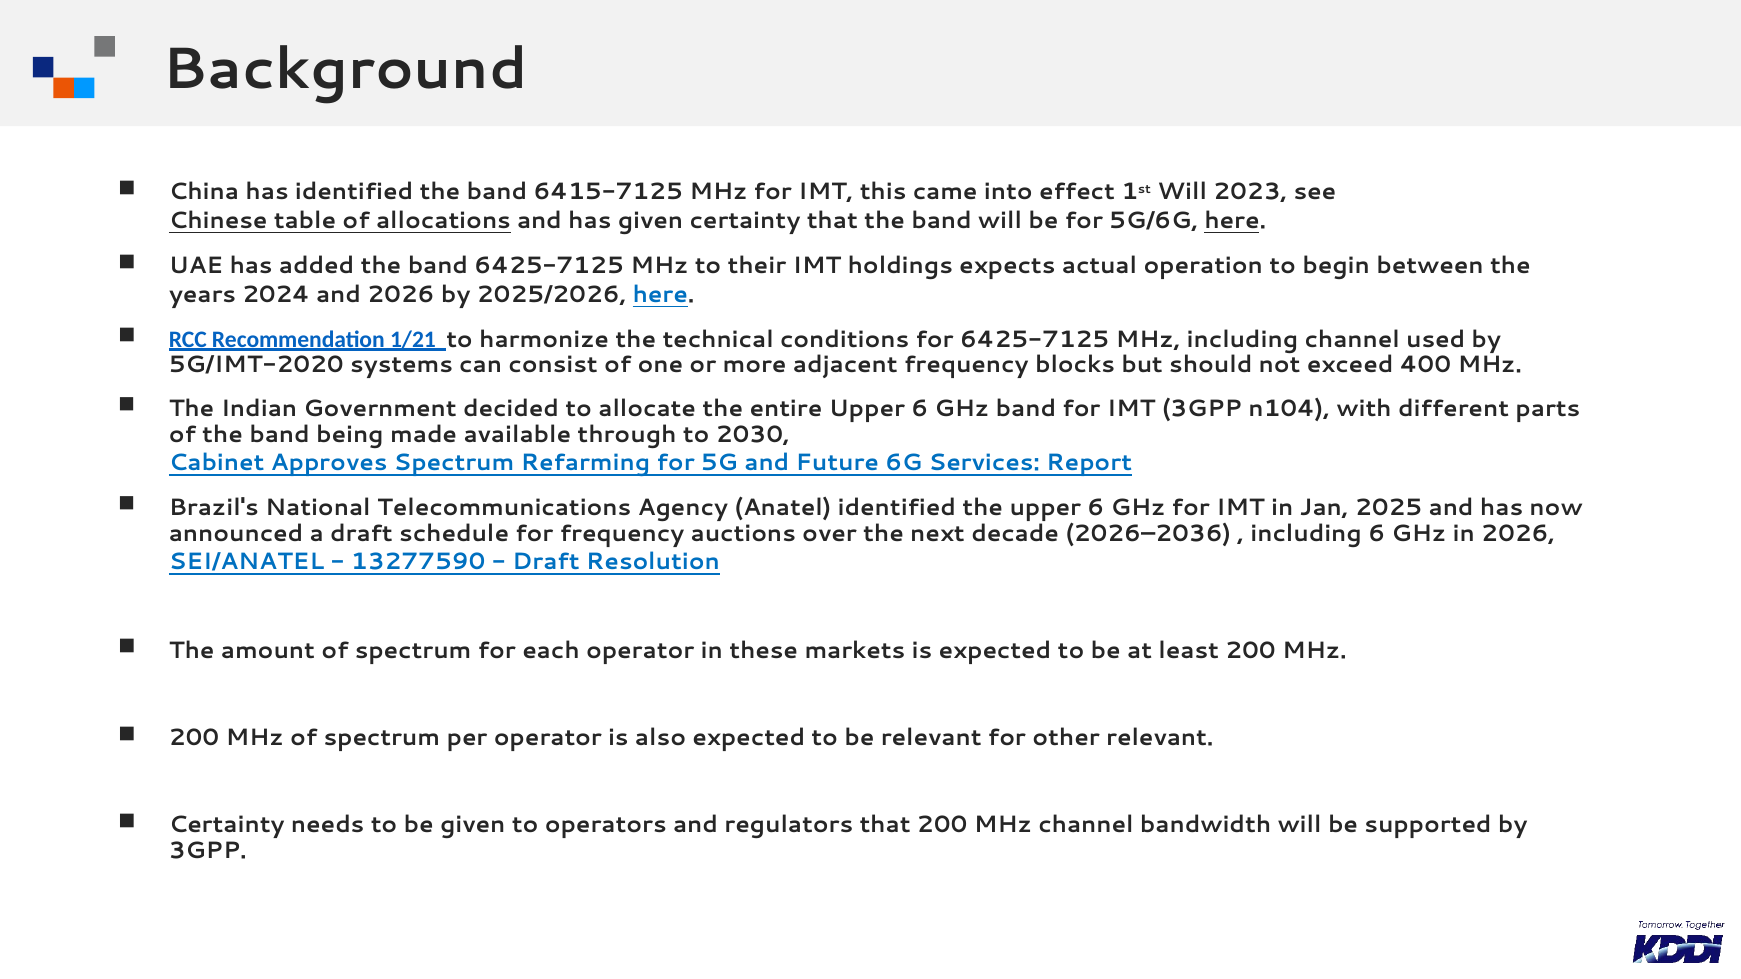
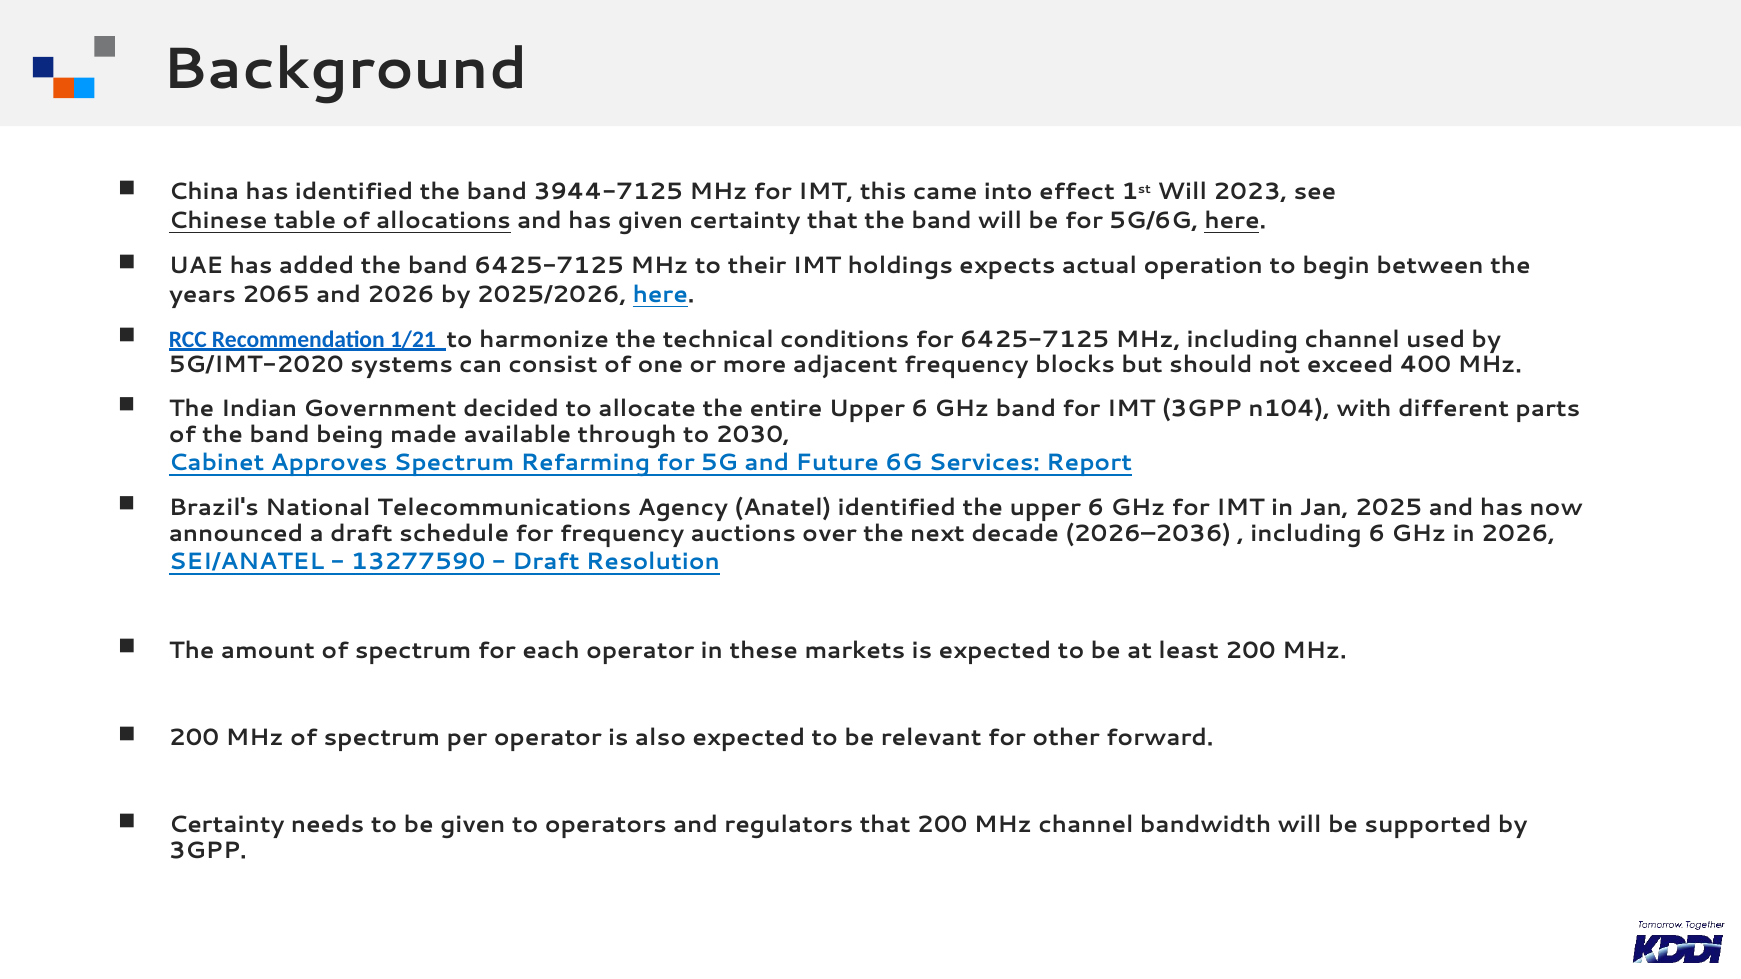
6415-7125: 6415-7125 -> 3944-7125 (608, 192)
2024: 2024 -> 2065 (276, 294)
other relevant: relevant -> forward (1160, 738)
